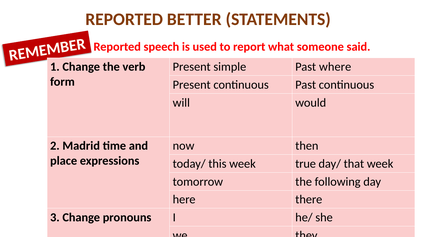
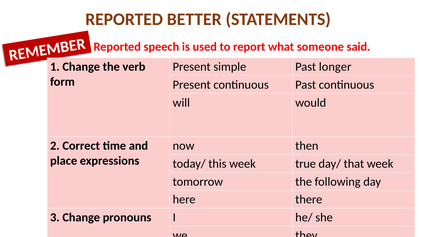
where: where -> longer (335, 67)
Madrid: Madrid -> Correct (81, 146)
